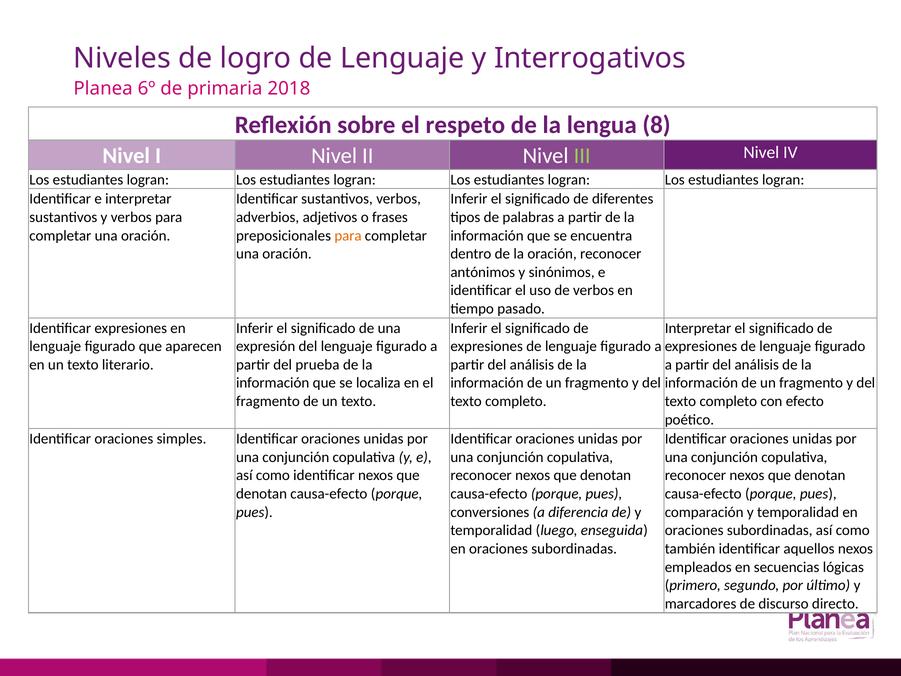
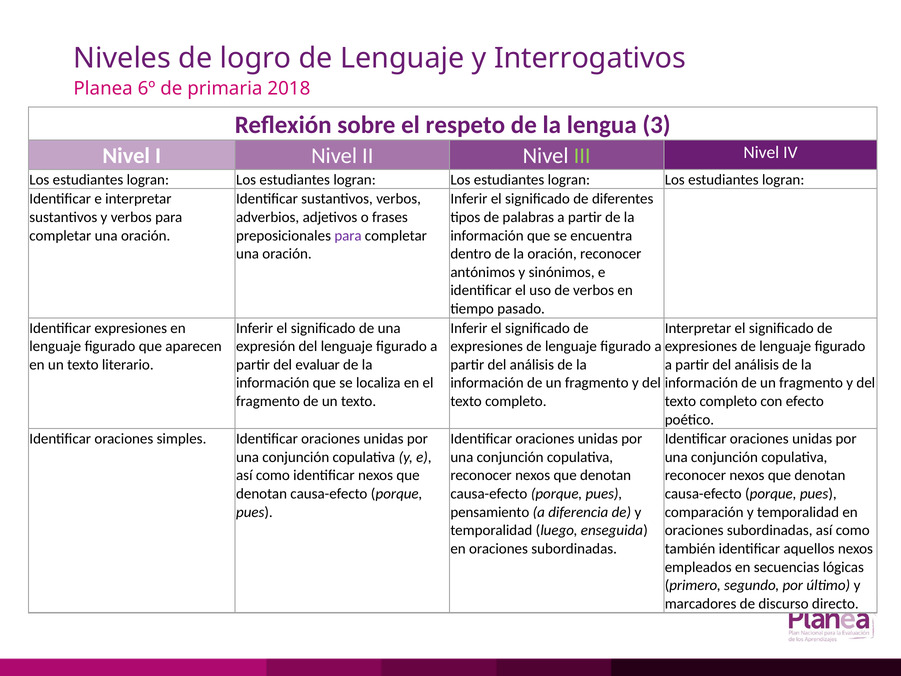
8: 8 -> 3 (656, 125)
para colour: orange -> purple (348, 235)
prueba: prueba -> evaluar (318, 365)
conversiones: conversiones -> pensamiento (490, 512)
